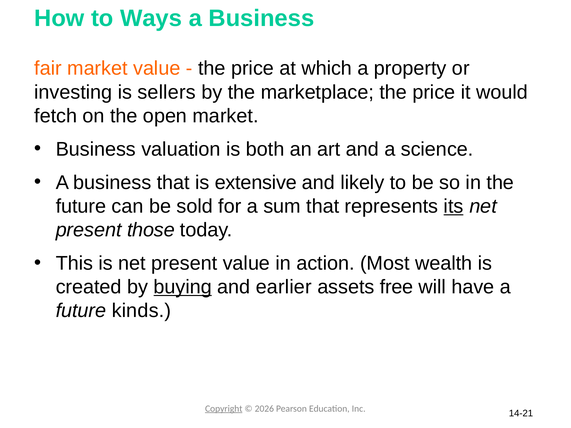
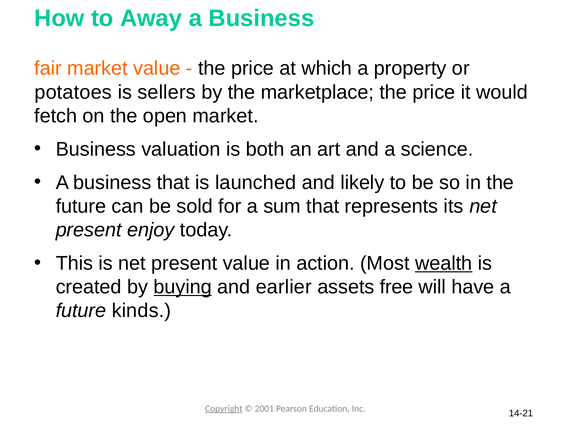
Ways: Ways -> Away (151, 18)
investing: investing -> potatoes (73, 92)
extensive: extensive -> launched (256, 183)
its underline: present -> none (454, 206)
those: those -> enjoy (151, 230)
wealth underline: none -> present (444, 263)
2026: 2026 -> 2001 (264, 409)
